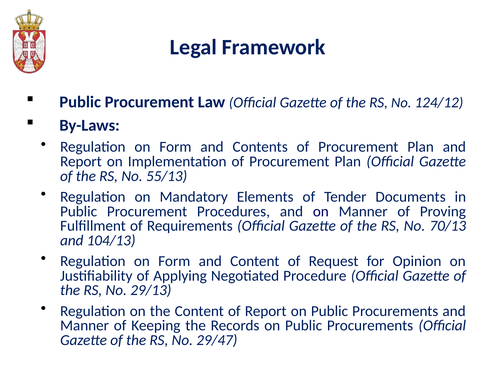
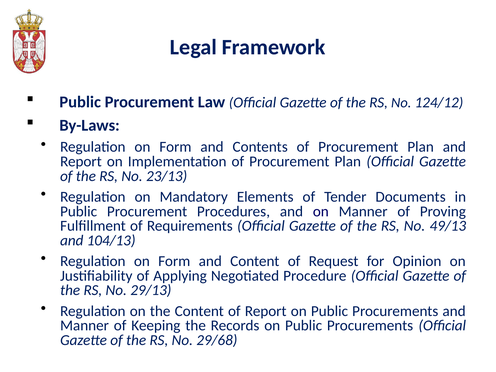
55/13: 55/13 -> 23/13 (167, 176)
70/13: 70/13 -> 49/13 (448, 226)
29/47: 29/47 -> 29/68 (217, 340)
